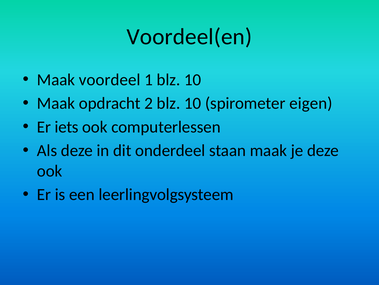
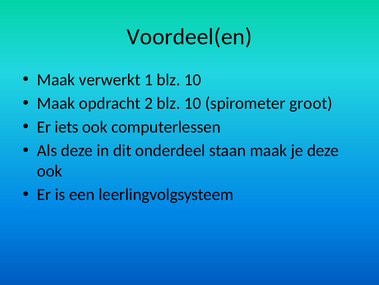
voordeel: voordeel -> verwerkt (110, 80)
eigen: eigen -> groot (311, 103)
